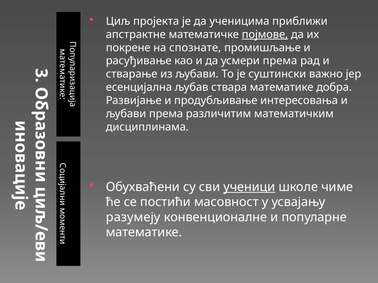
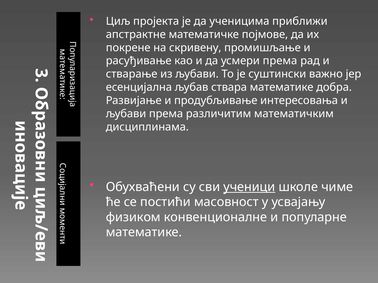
појмове underline: present -> none (265, 35)
спознате: спознате -> скривену (195, 48)
разумеју: разумеју -> физиком (133, 217)
